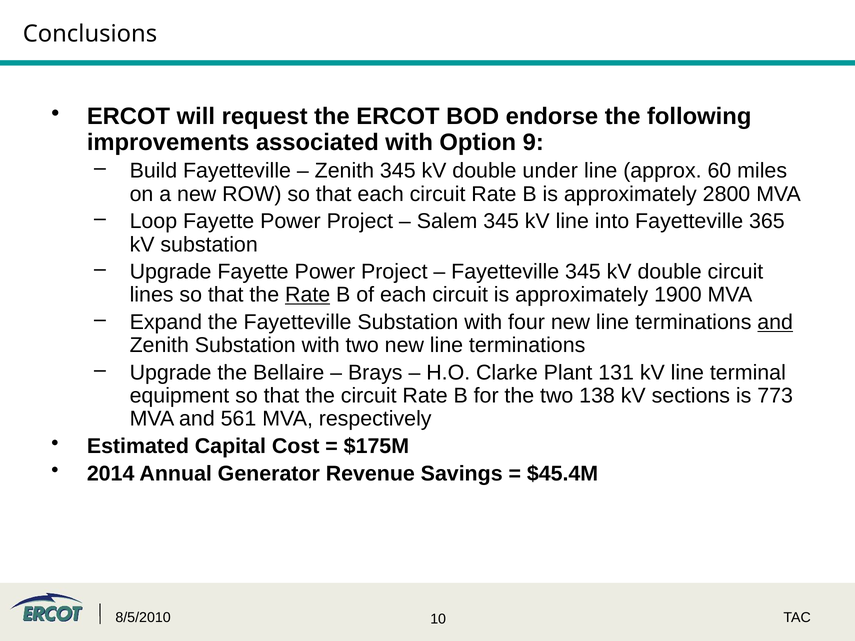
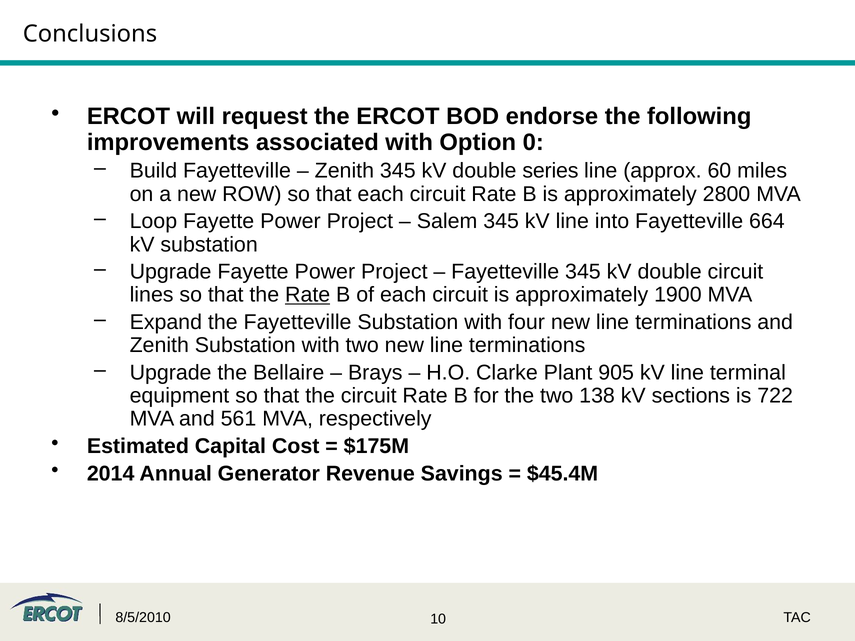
9: 9 -> 0 (533, 142)
under: under -> series (550, 171)
365: 365 -> 664 (767, 221)
and underline: present -> none (775, 322)
131: 131 -> 905 (616, 373)
773: 773 -> 722 (775, 396)
